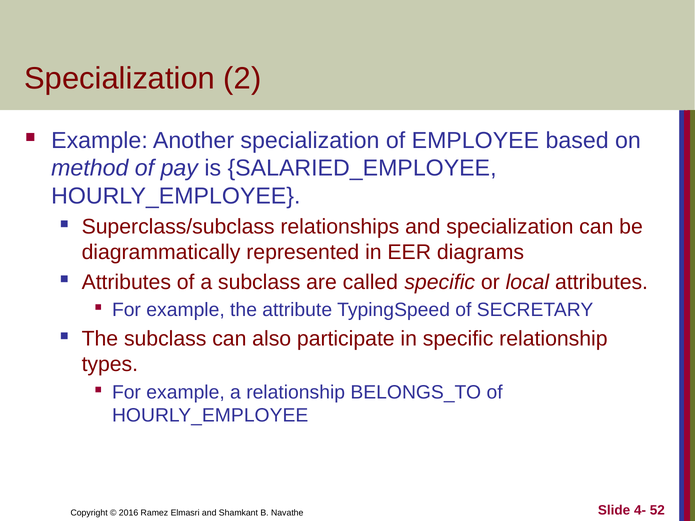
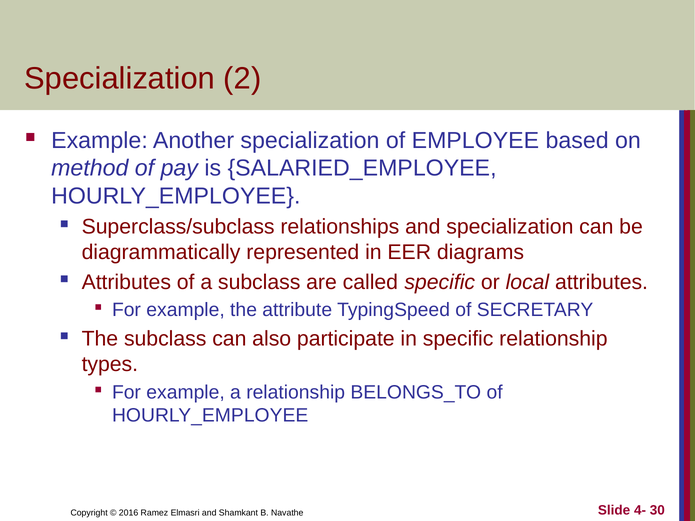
52: 52 -> 30 (657, 511)
